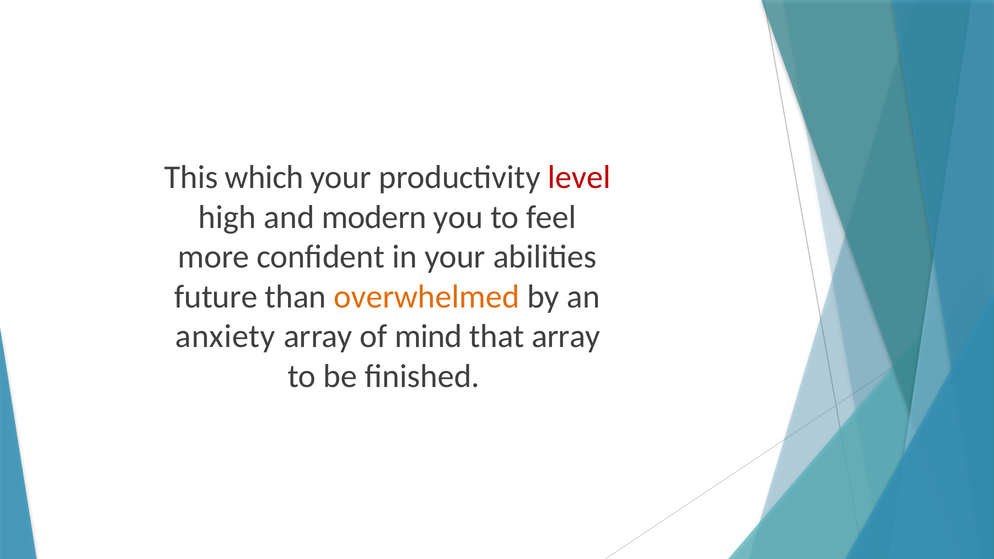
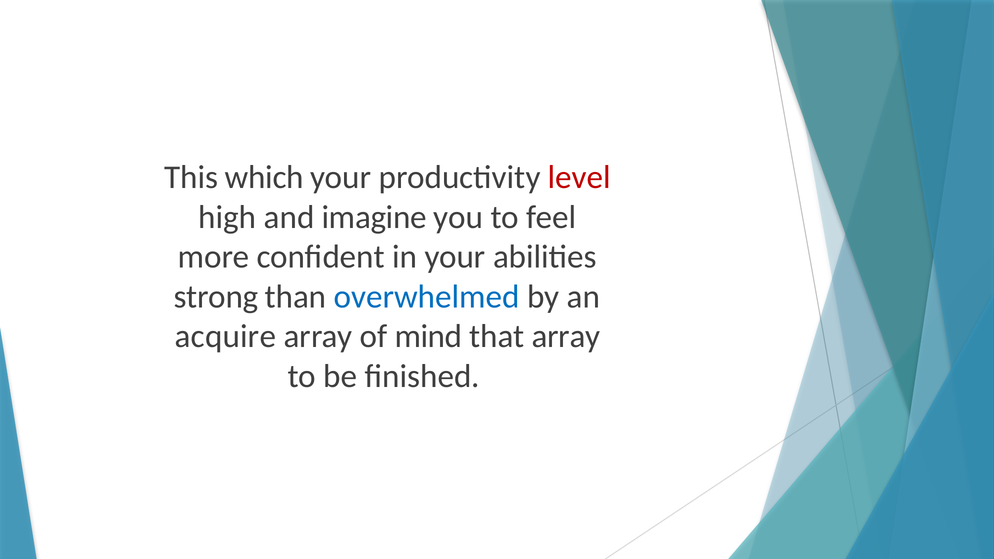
modern: modern -> imagine (374, 217)
future: future -> strong (216, 297)
overwhelmed colour: orange -> blue (427, 297)
anxiety: anxiety -> acquire (225, 337)
